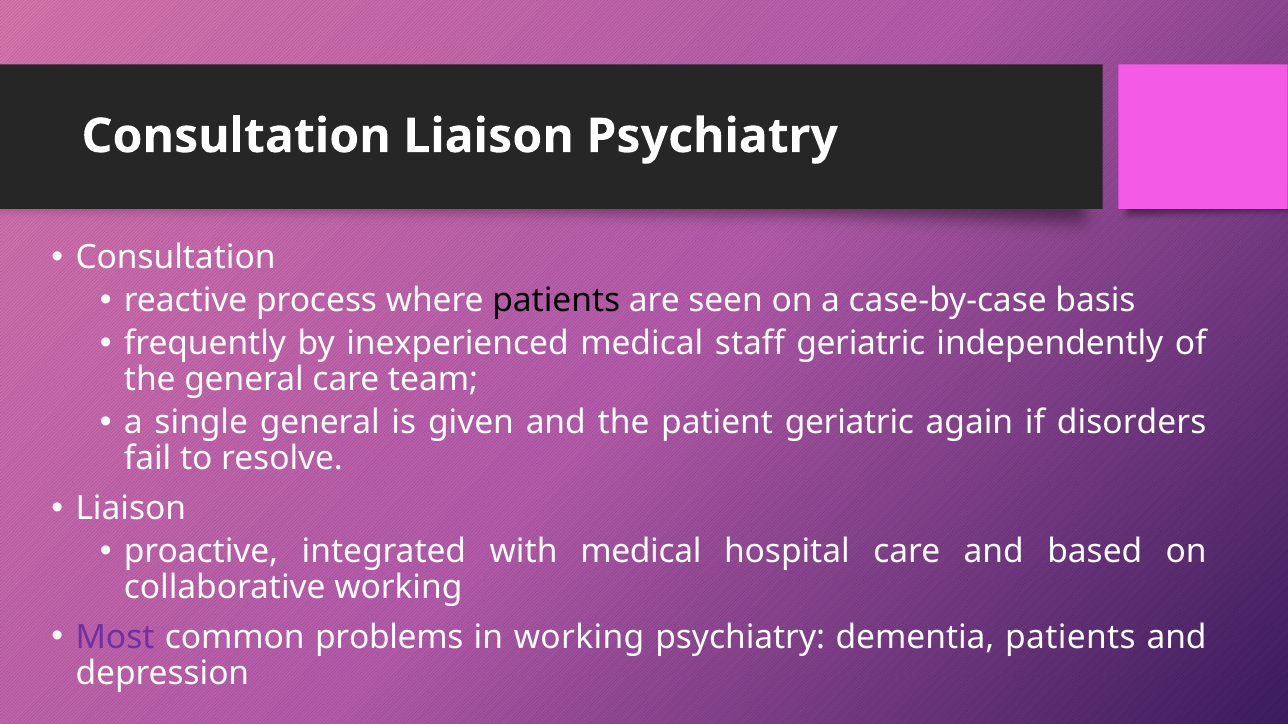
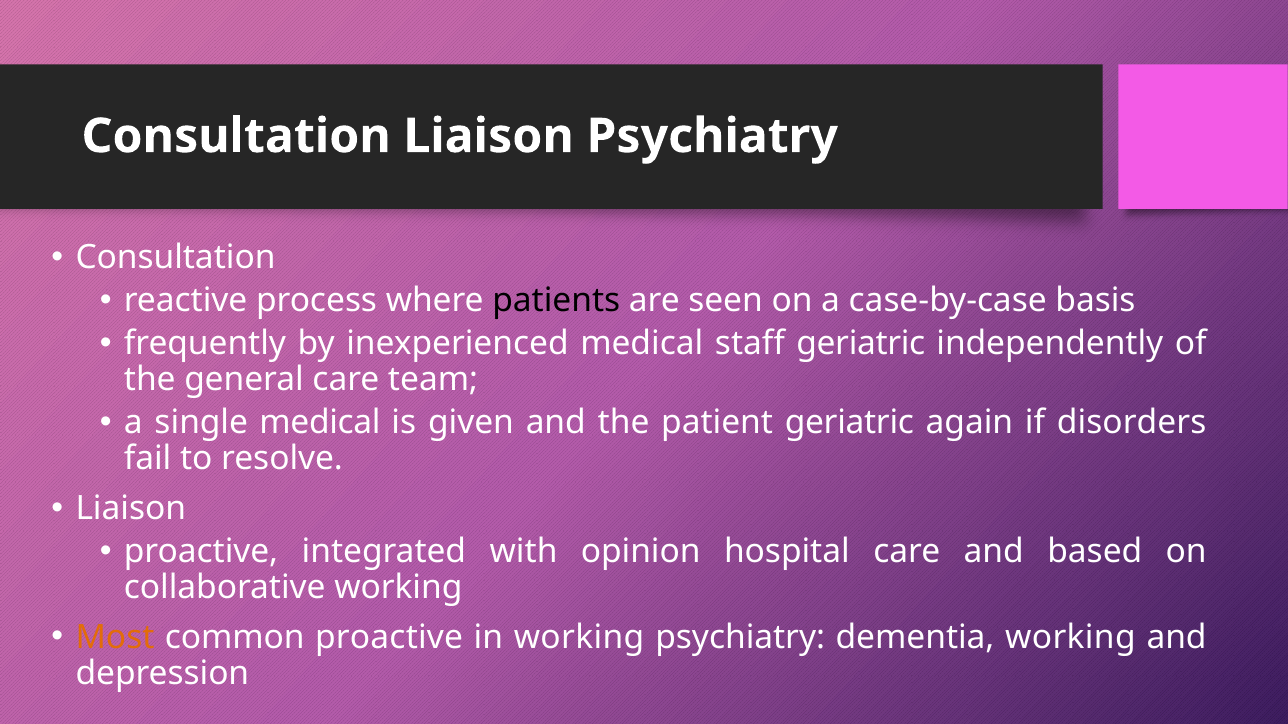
single general: general -> medical (320, 423)
with medical: medical -> opinion (641, 552)
Most colour: purple -> orange (115, 638)
common problems: problems -> proactive (389, 638)
dementia patients: patients -> working (1070, 638)
